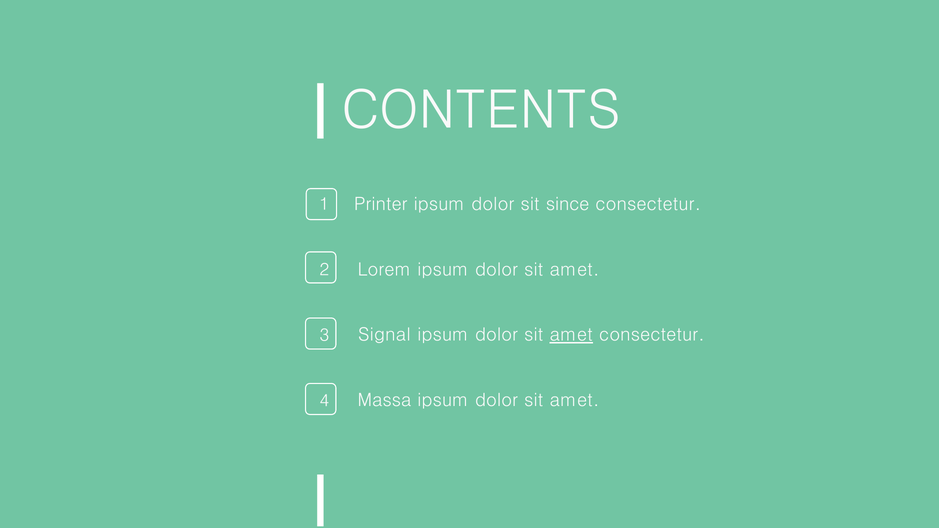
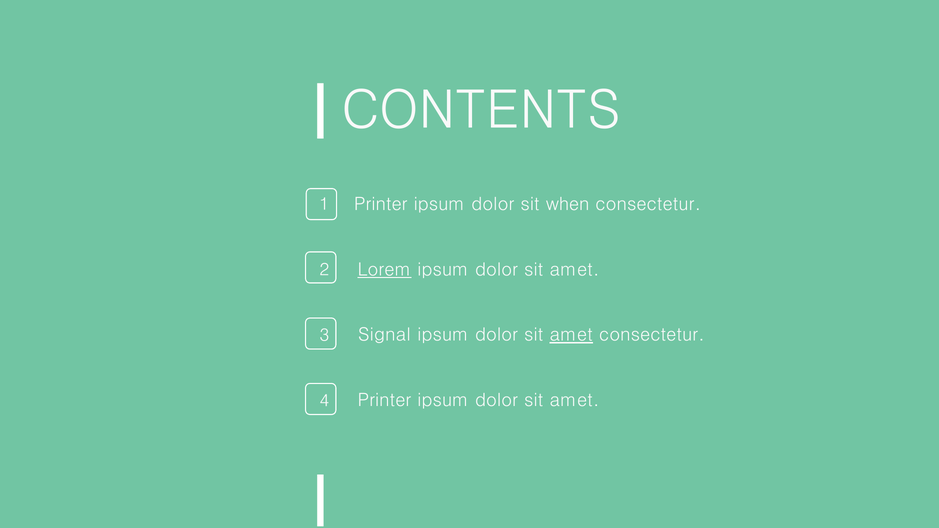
since: since -> when (568, 204)
Lorem underline: none -> present (384, 270)
Massa: Massa -> Printer (384, 401)
